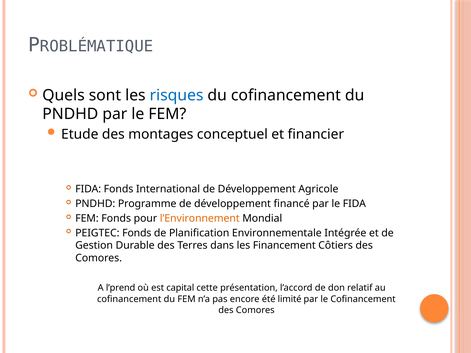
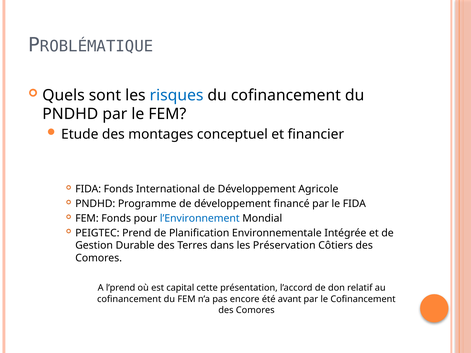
l’Environnement colour: orange -> blue (200, 218)
PEIGTEC Fonds: Fonds -> Prend (137, 233)
Financement: Financement -> Préservation (284, 246)
limité: limité -> avant (290, 299)
